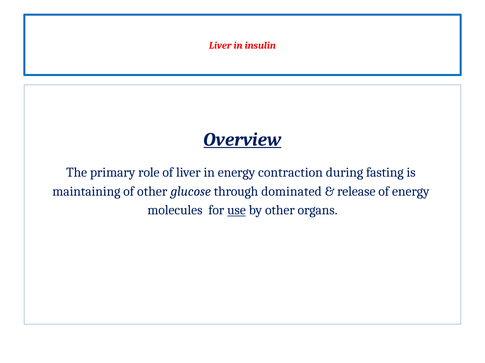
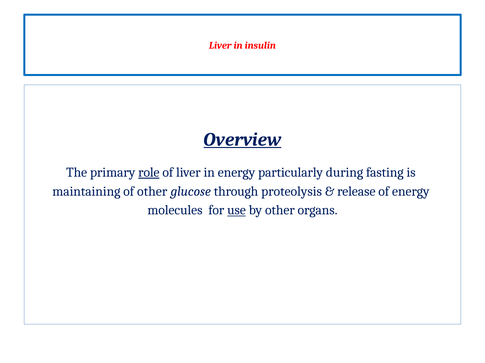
role underline: none -> present (149, 173)
contraction: contraction -> particularly (291, 173)
dominated: dominated -> proteolysis (292, 192)
